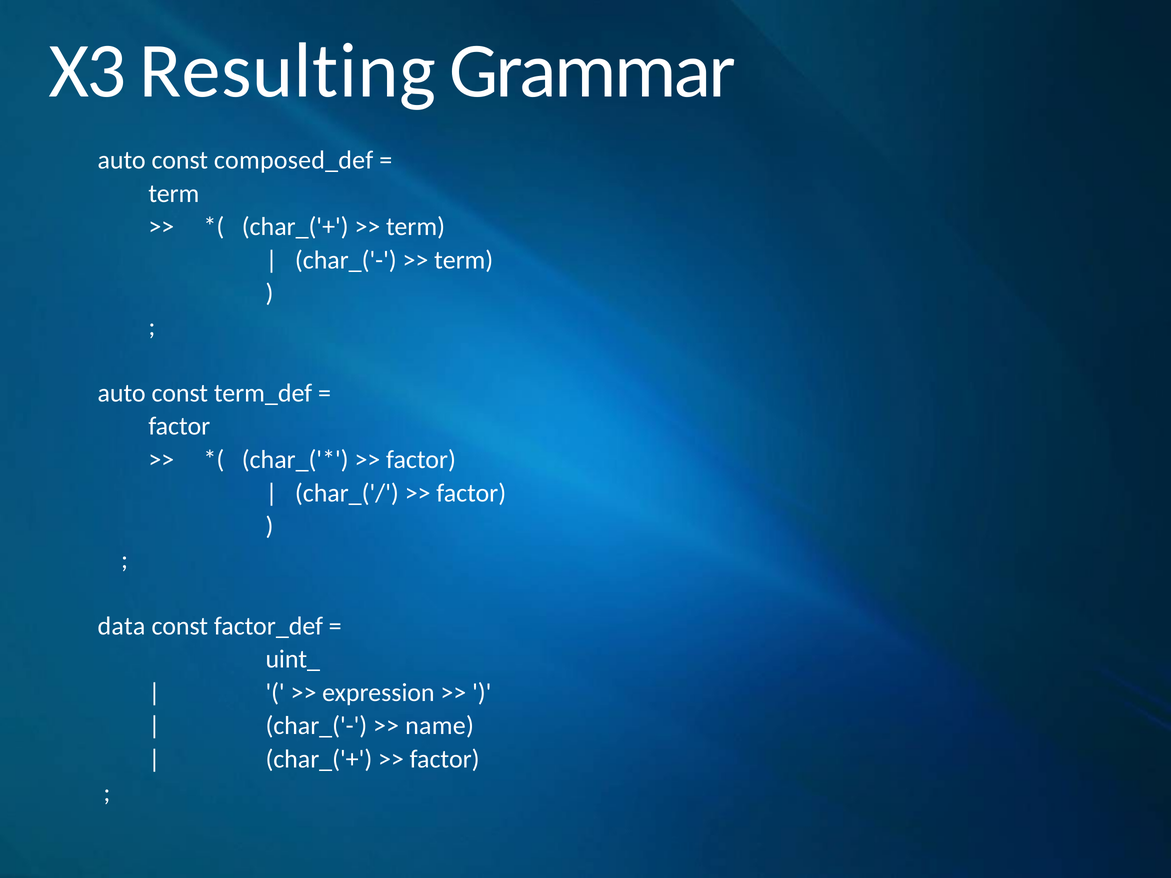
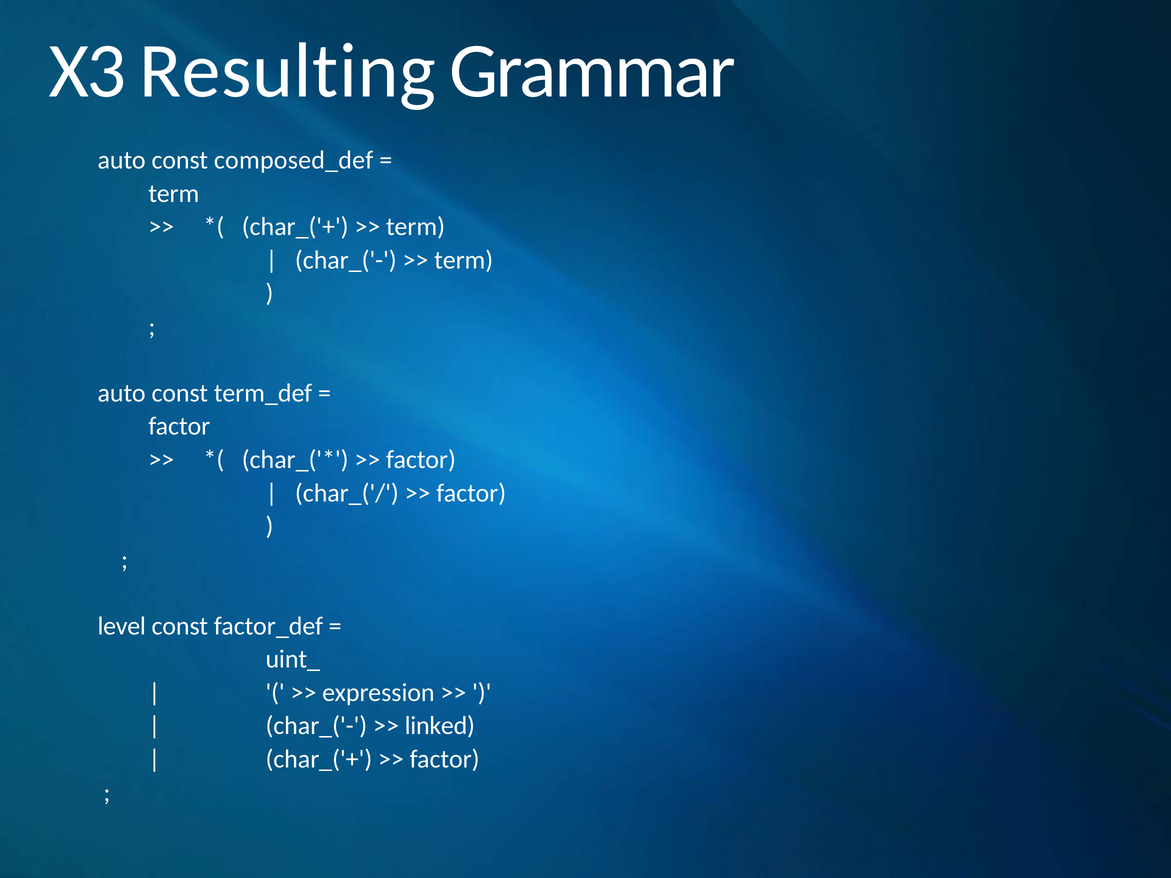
data: data -> level (122, 626)
name: name -> linked (440, 726)
